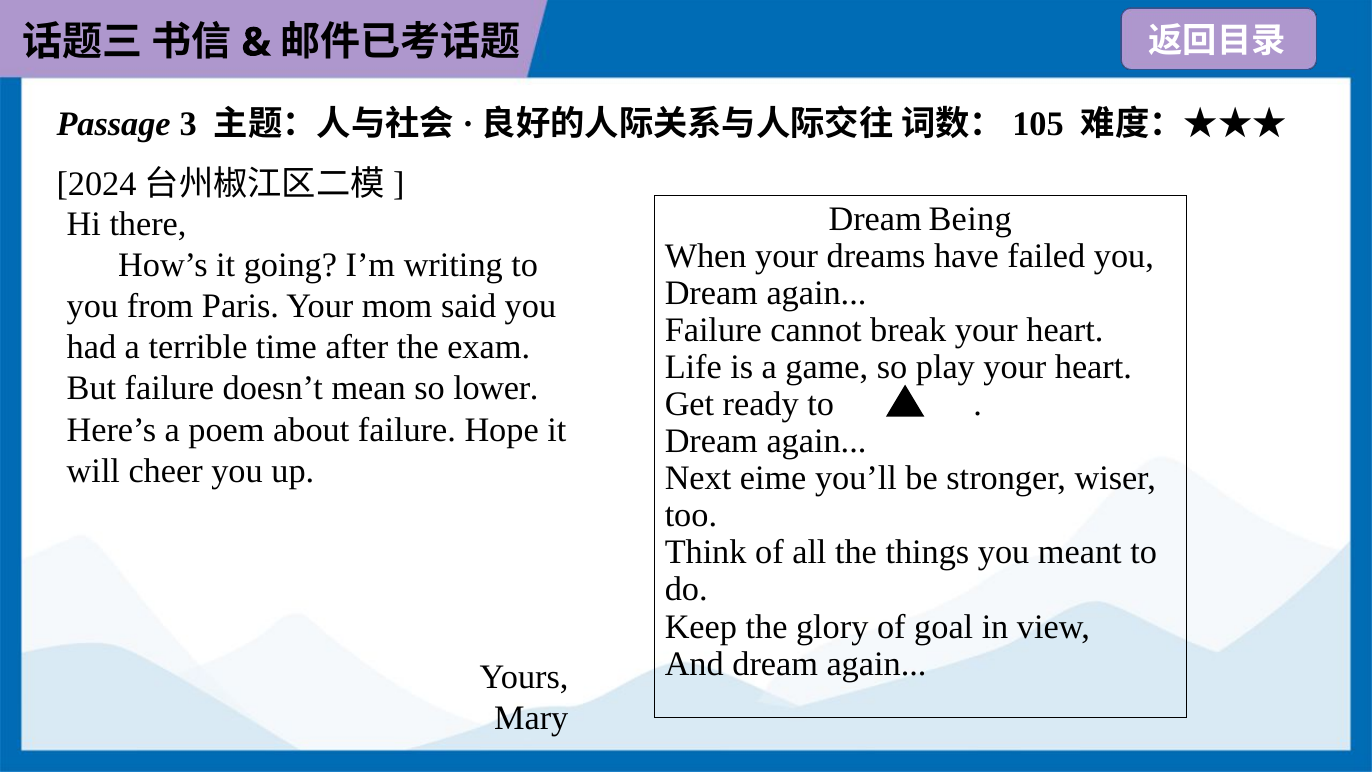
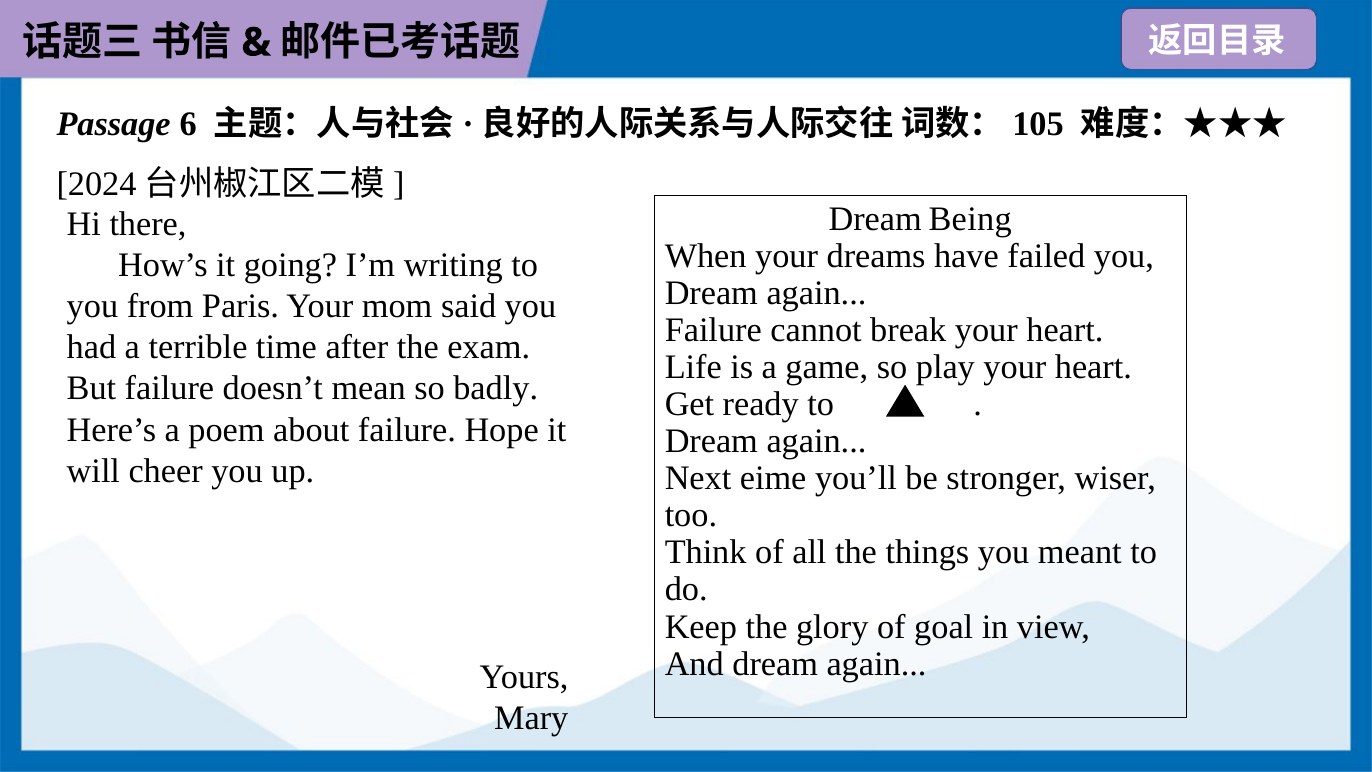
3: 3 -> 6 (188, 124)
lower: lower -> badly (496, 388)
